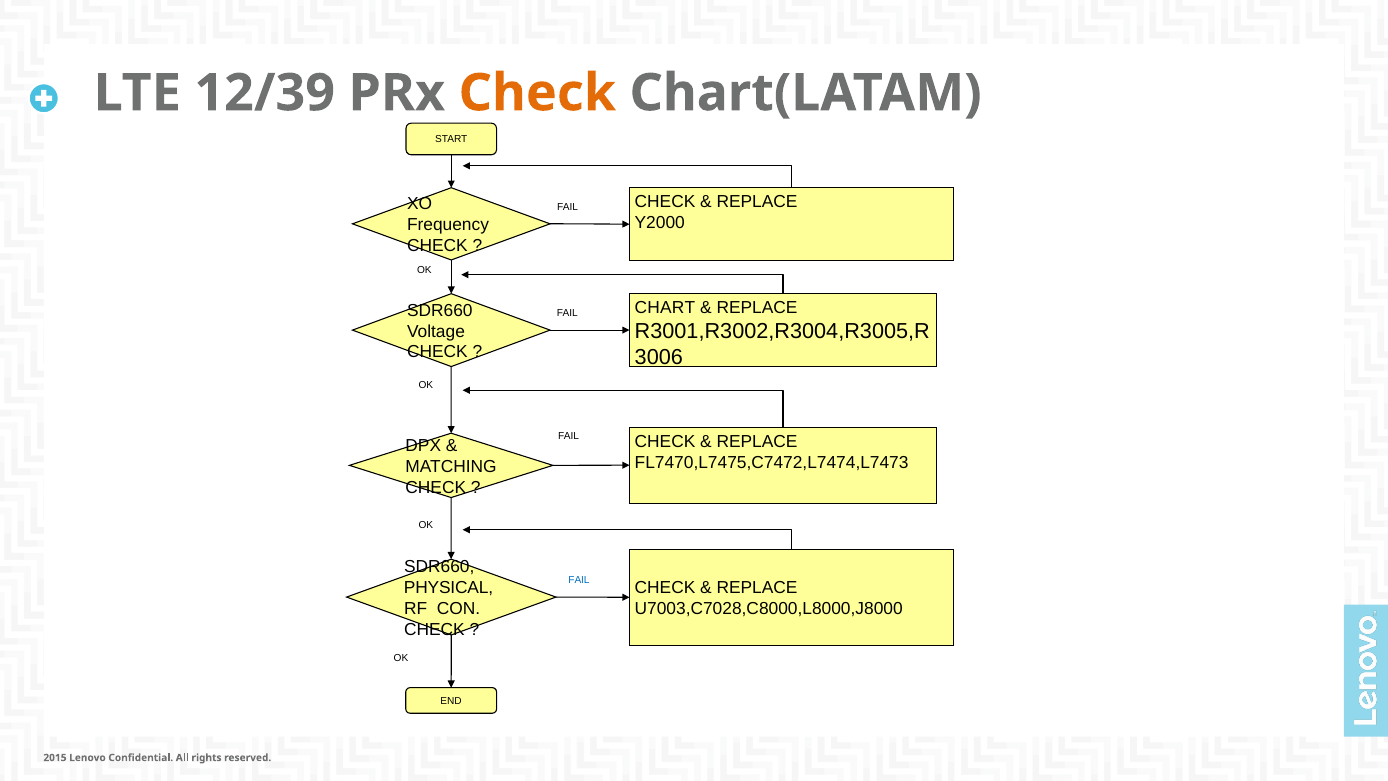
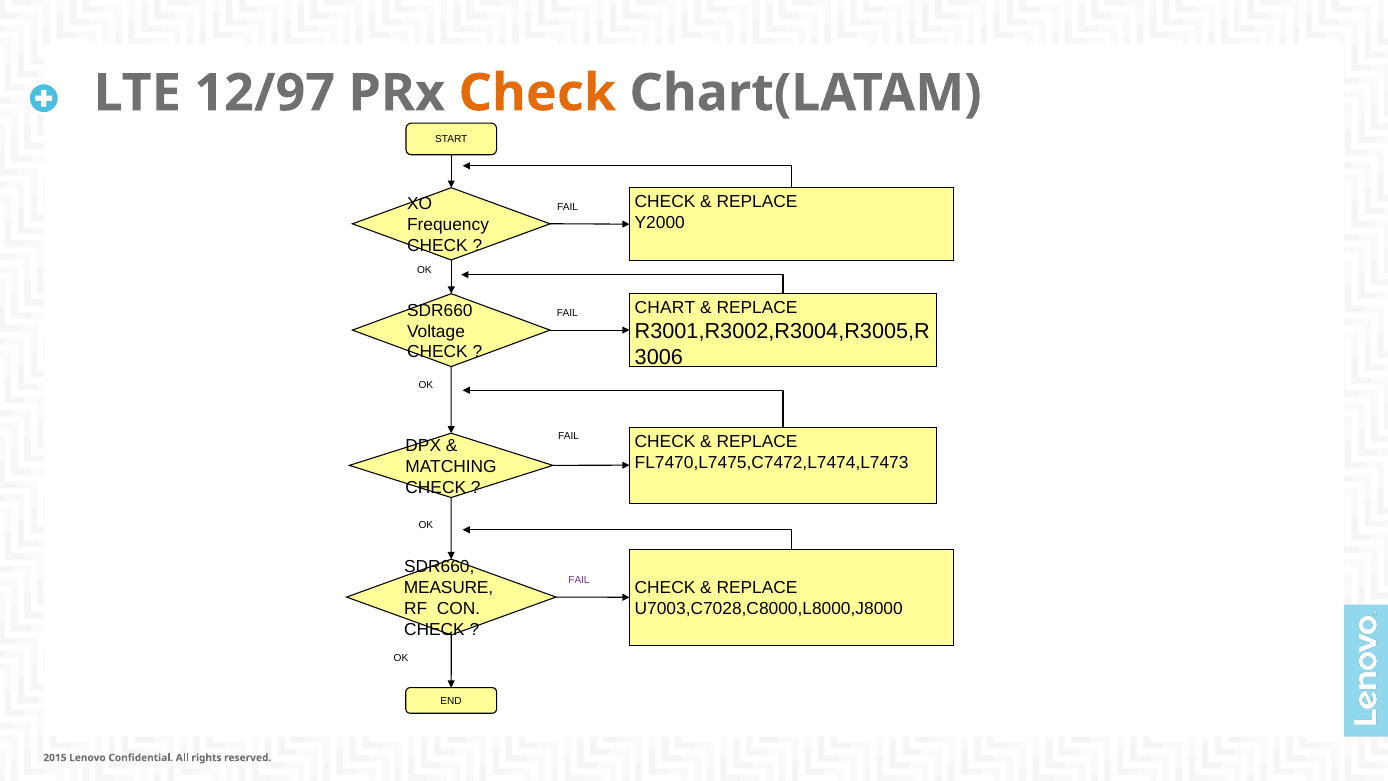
12/39: 12/39 -> 12/97 (265, 93)
FAIL colour: blue -> purple (579, 580)
PHYSICAL: PHYSICAL -> MEASURE (449, 588)
